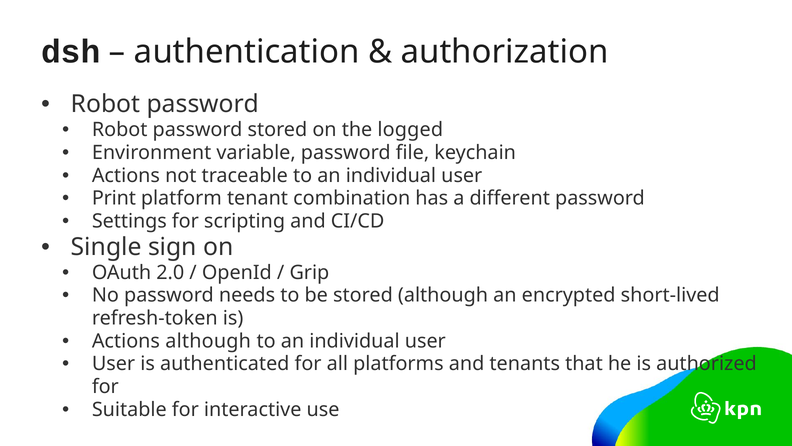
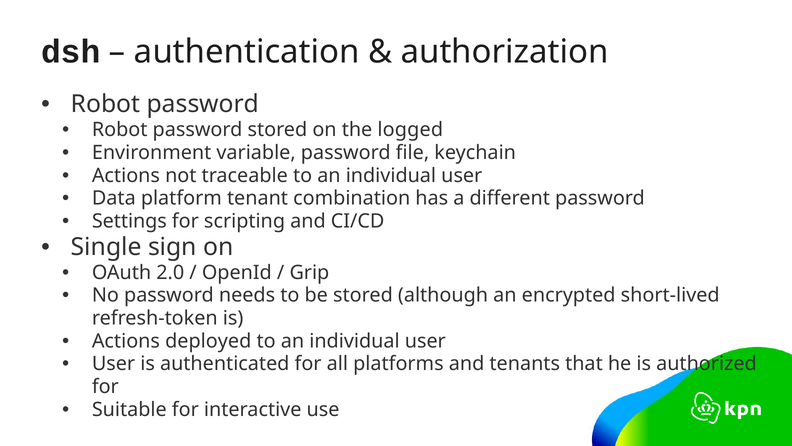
Print: Print -> Data (114, 198)
Actions although: although -> deployed (208, 341)
